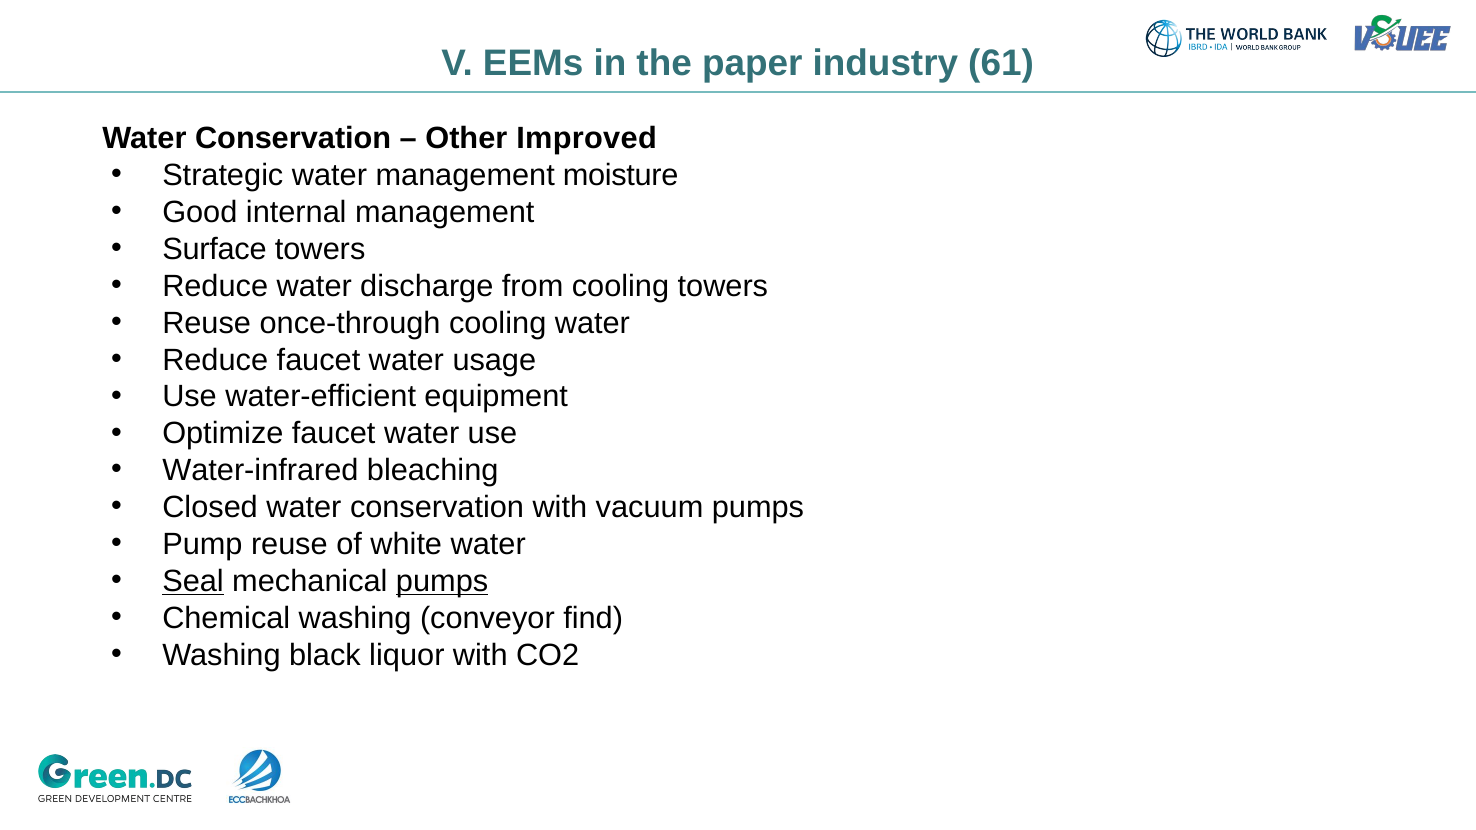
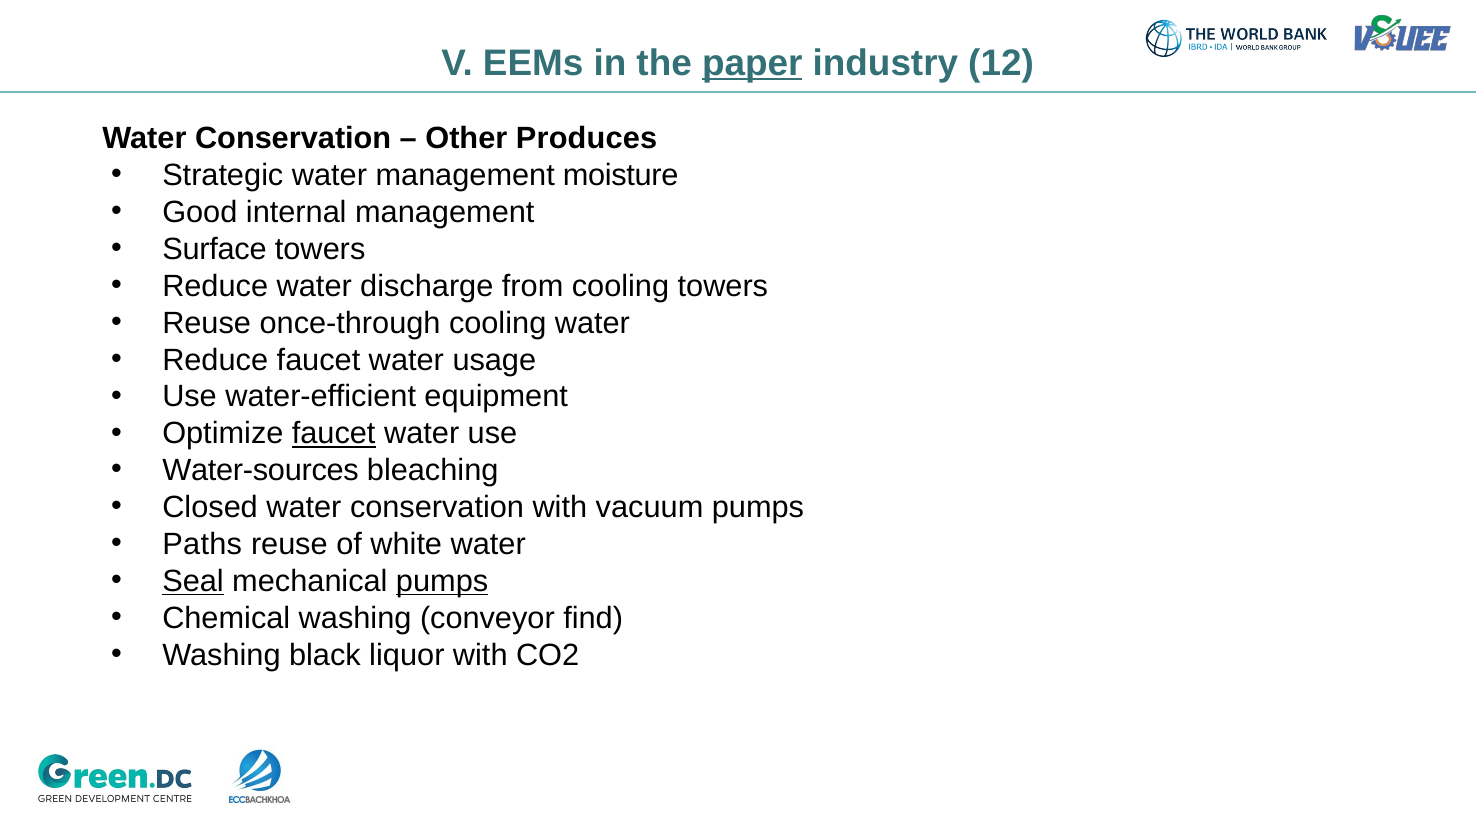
paper underline: none -> present (752, 63)
61: 61 -> 12 (1001, 63)
Improved: Improved -> Produces (587, 139)
faucet underline: none -> present (334, 434)
Water-infrared: Water-infrared -> Water-sources (261, 471)
Pump: Pump -> Paths (202, 545)
